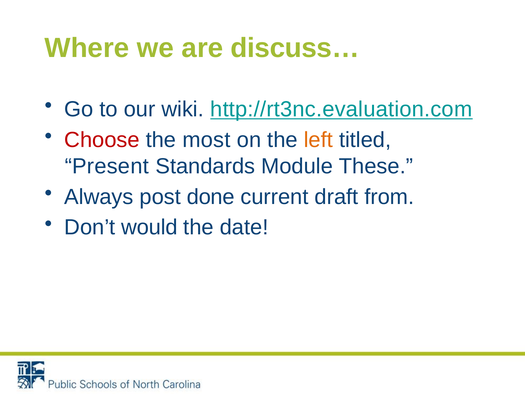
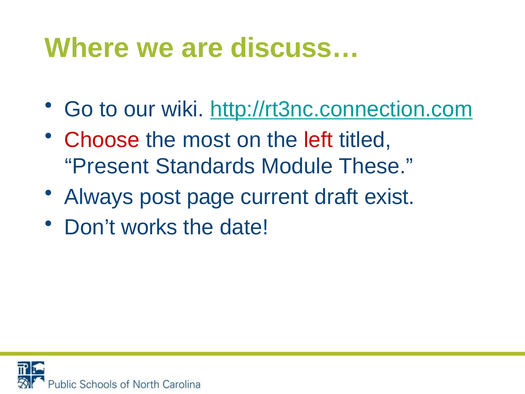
http://rt3nc.evaluation.com: http://rt3nc.evaluation.com -> http://rt3nc.connection.com (341, 109)
left colour: orange -> red (318, 140)
done: done -> page (211, 197)
from: from -> exist (389, 197)
would: would -> works (149, 227)
